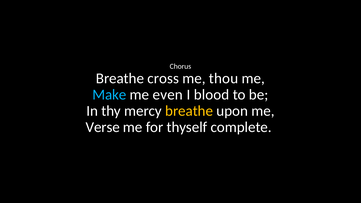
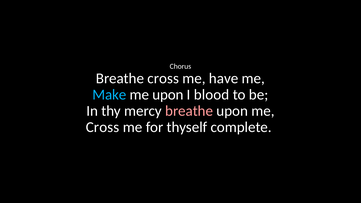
thou: thou -> have (224, 79)
me even: even -> upon (168, 95)
breathe colour: yellow -> pink (189, 111)
Verse: Verse -> Cross (103, 127)
